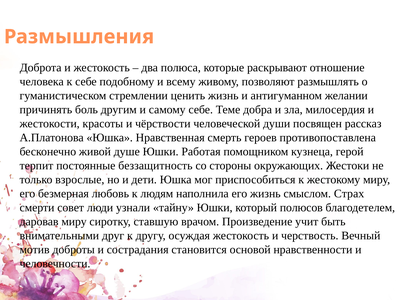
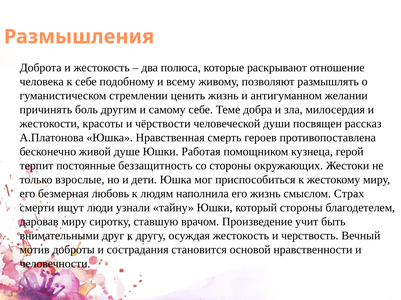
совет: совет -> ищут (71, 208)
который полюсов: полюсов -> стороны (301, 208)
